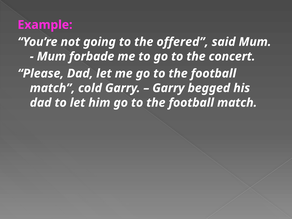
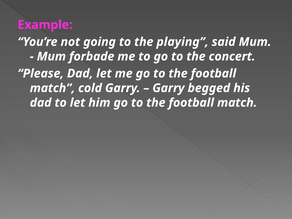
offered: offered -> playing (182, 42)
